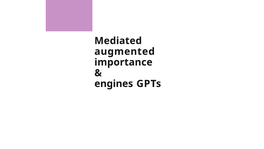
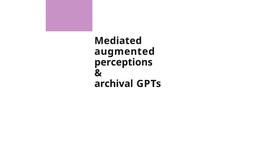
importance: importance -> perceptions (124, 62)
engines: engines -> archival (114, 83)
